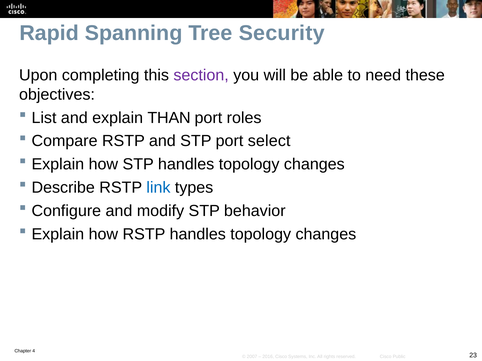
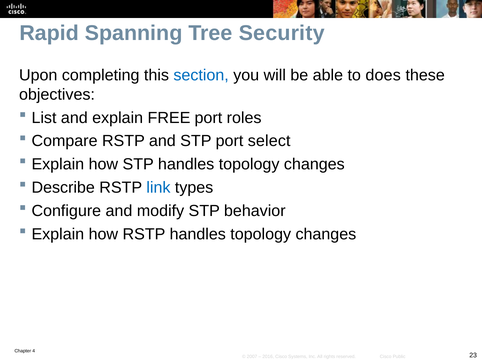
section colour: purple -> blue (201, 75)
need: need -> does (383, 75)
THAN: THAN -> FREE (169, 118)
